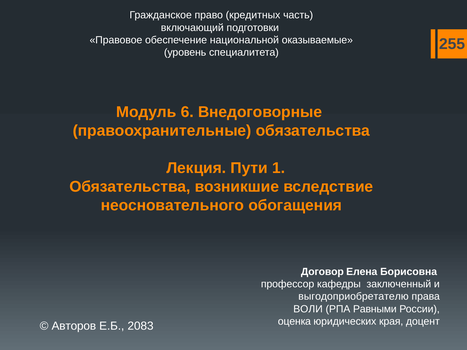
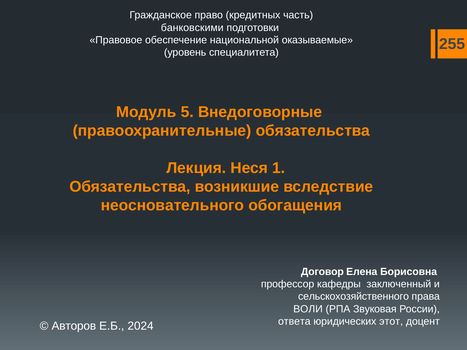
включающий: включающий -> банковскими (192, 28)
6: 6 -> 5 (187, 112)
Пути: Пути -> Неся (249, 168)
выгодоприобретателю: выгодоприобретателю -> сельскохозяйственного (354, 297)
Равными: Равными -> Звуковая (375, 309)
оценка: оценка -> ответа (294, 322)
края: края -> этот (391, 322)
2083: 2083 -> 2024 (141, 326)
